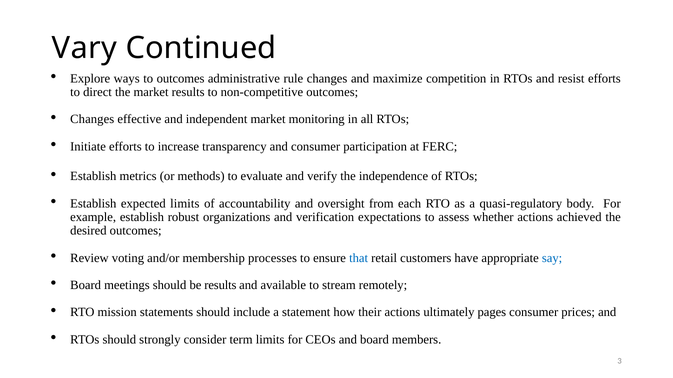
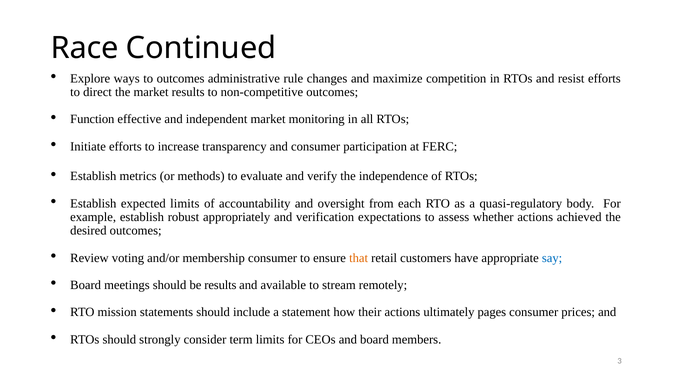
Vary: Vary -> Race (85, 48)
Changes: Changes -> Function (92, 119)
organizations: organizations -> appropriately (237, 217)
membership processes: processes -> consumer (273, 258)
that colour: blue -> orange (359, 258)
